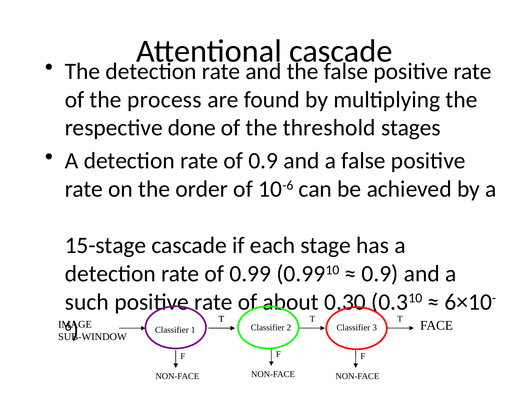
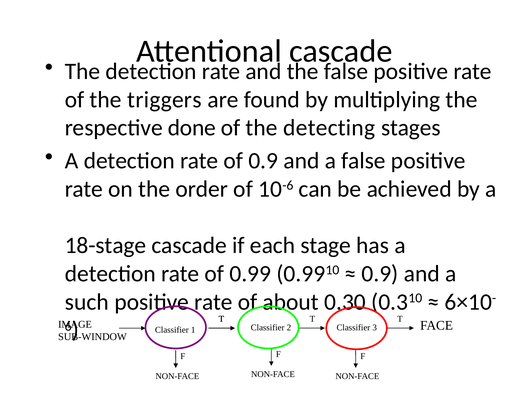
process: process -> triggers (164, 100)
threshold: threshold -> detecting (329, 128)
15-stage: 15-stage -> 18-stage (106, 245)
